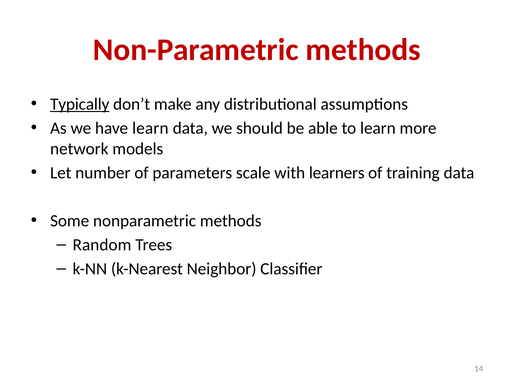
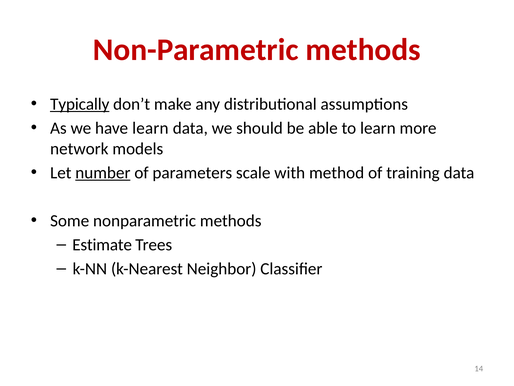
number underline: none -> present (103, 173)
learners: learners -> method (337, 173)
Random: Random -> Estimate (102, 244)
